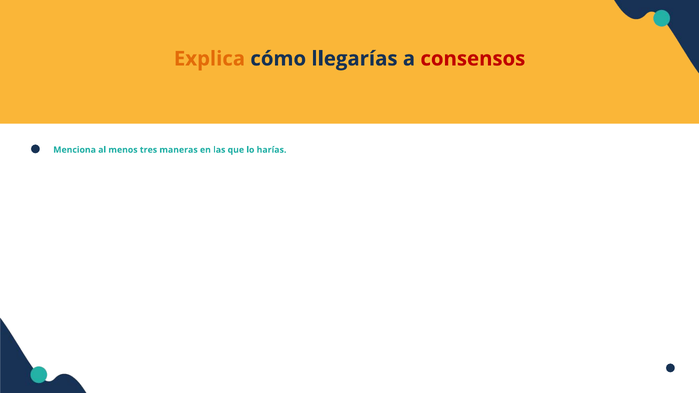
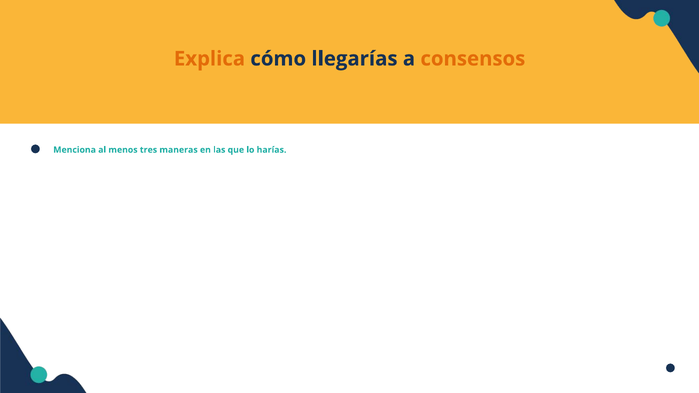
consensos colour: red -> orange (473, 59)
